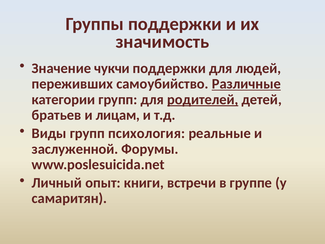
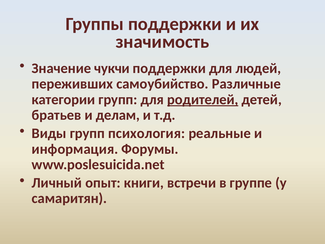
Различные underline: present -> none (246, 84)
лицам: лицам -> делам (118, 115)
заслуженной: заслуженной -> информация (75, 149)
